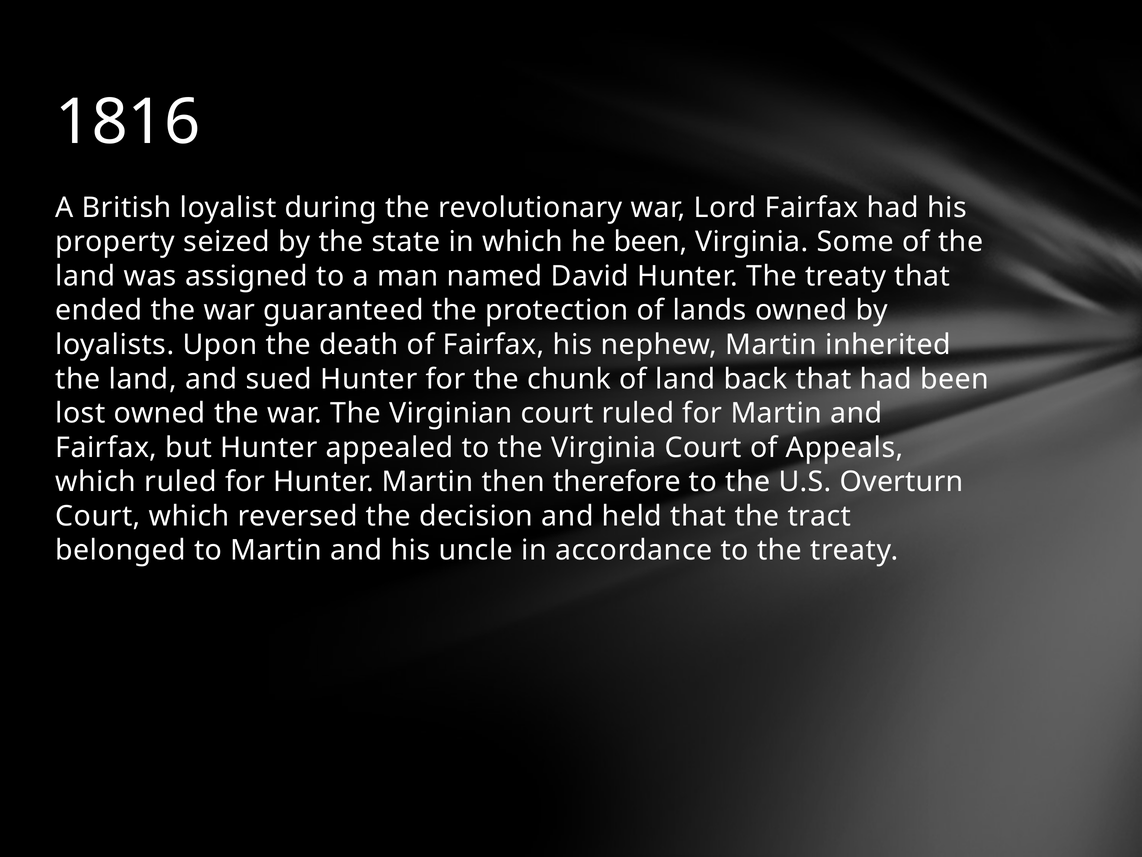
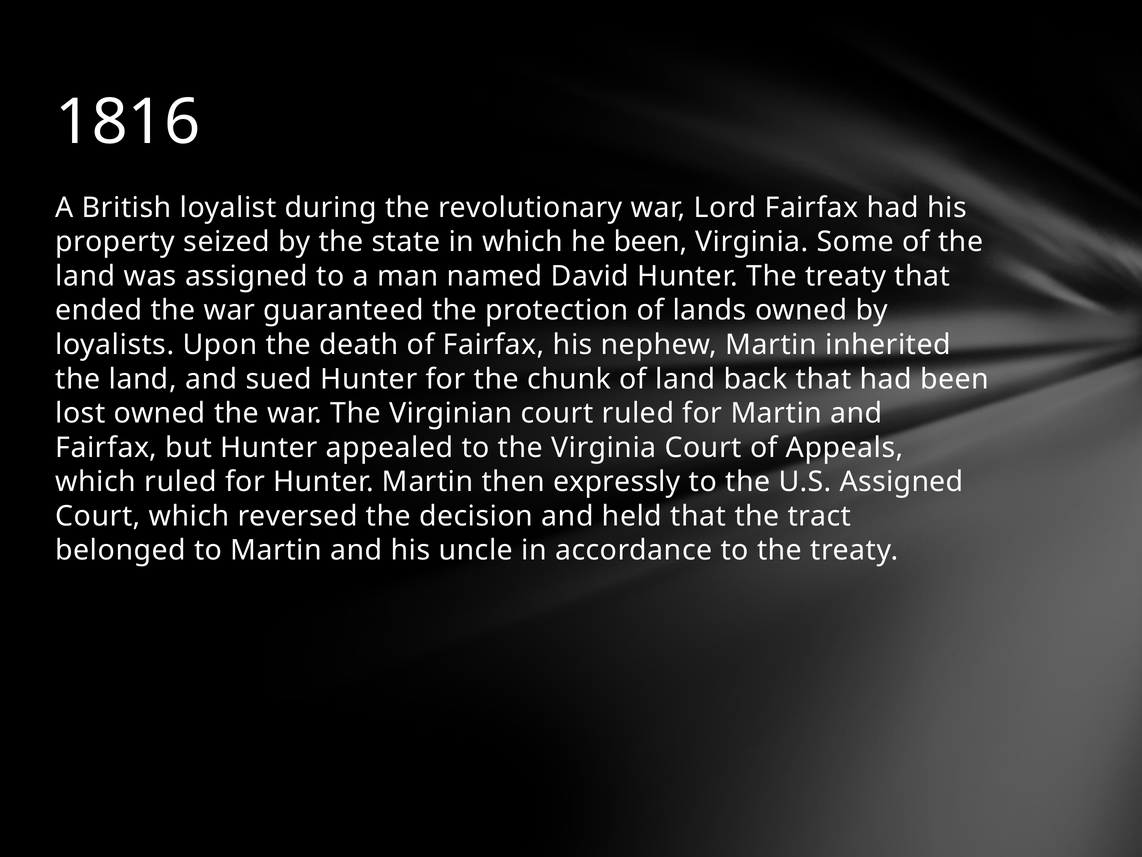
therefore: therefore -> expressly (617, 482)
U.S Overturn: Overturn -> Assigned (902, 482)
